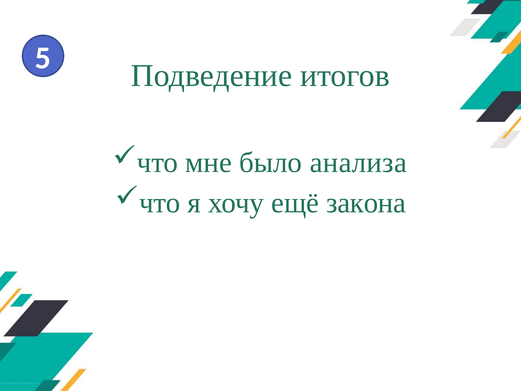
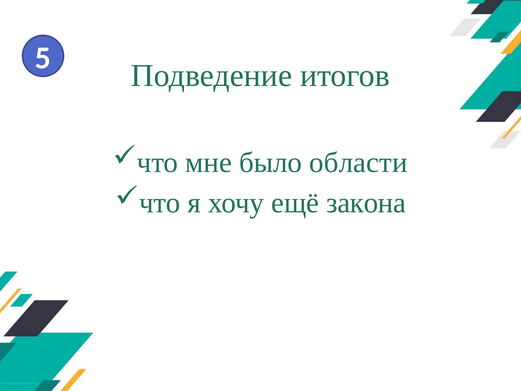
анализа: анализа -> области (358, 162)
